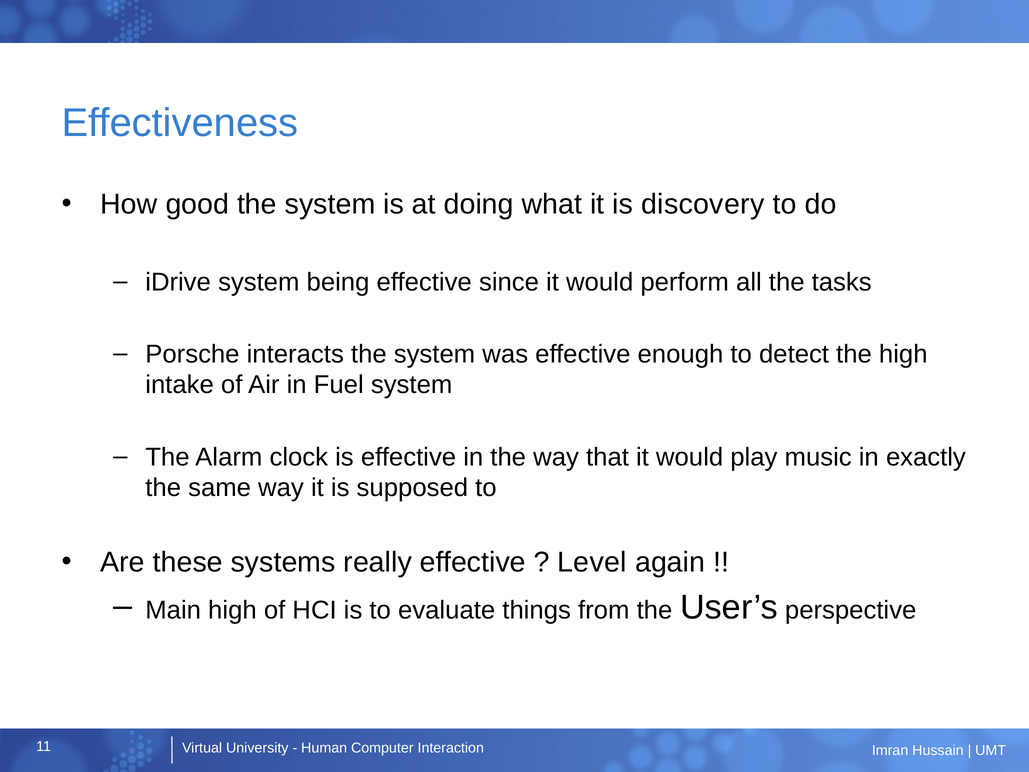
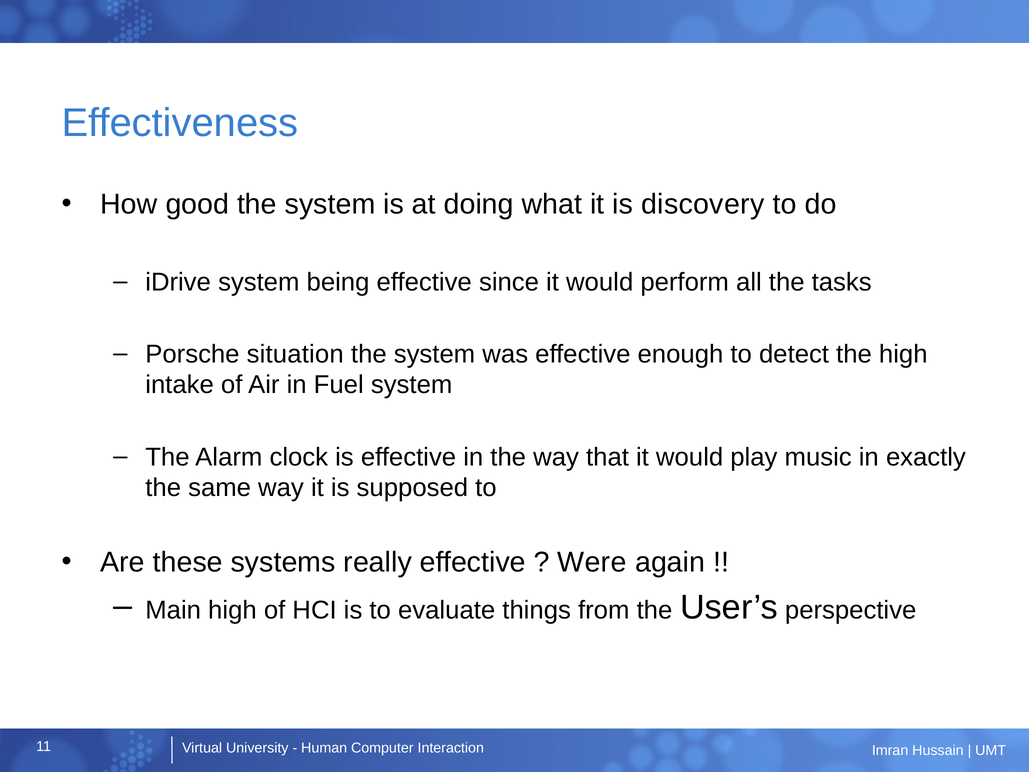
interacts: interacts -> situation (295, 354)
Level: Level -> Were (592, 562)
